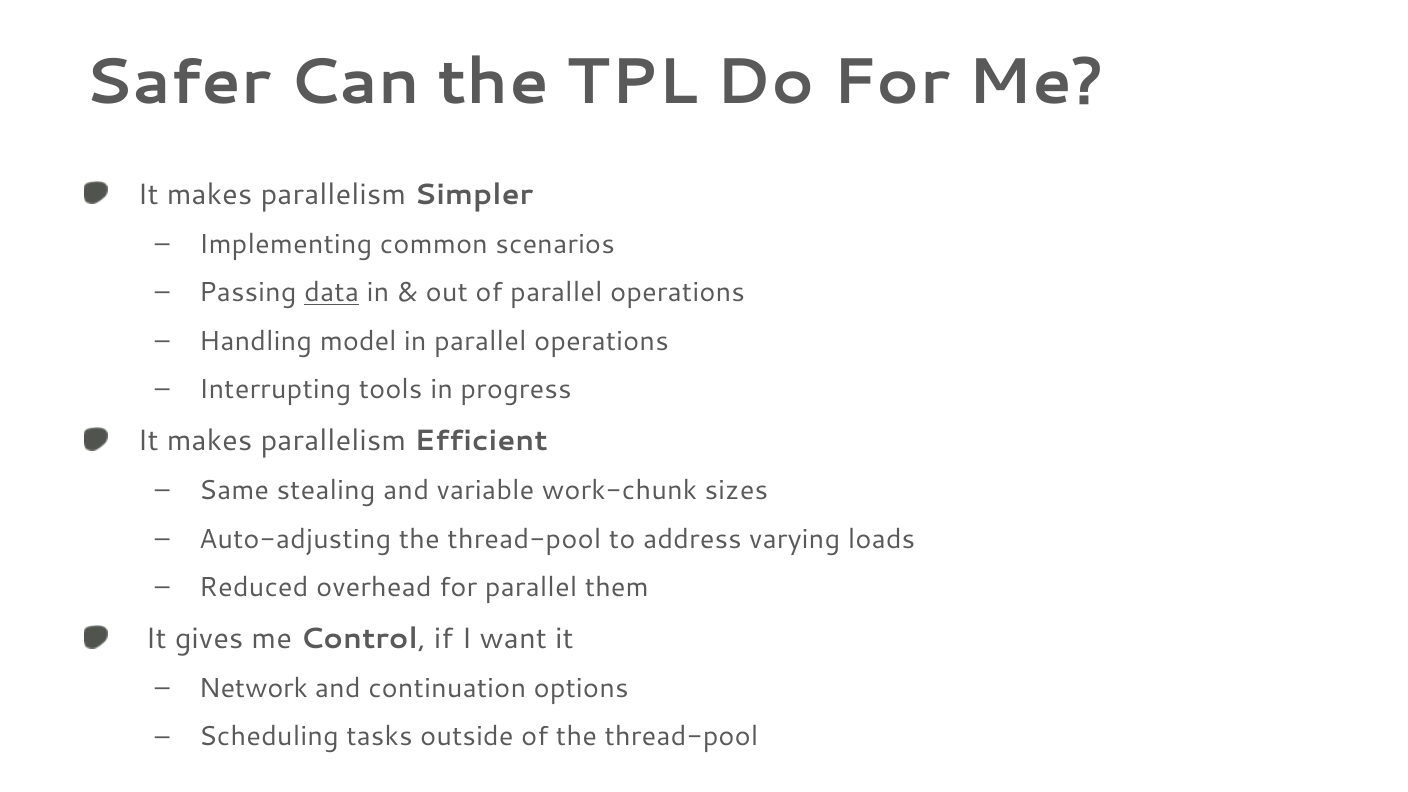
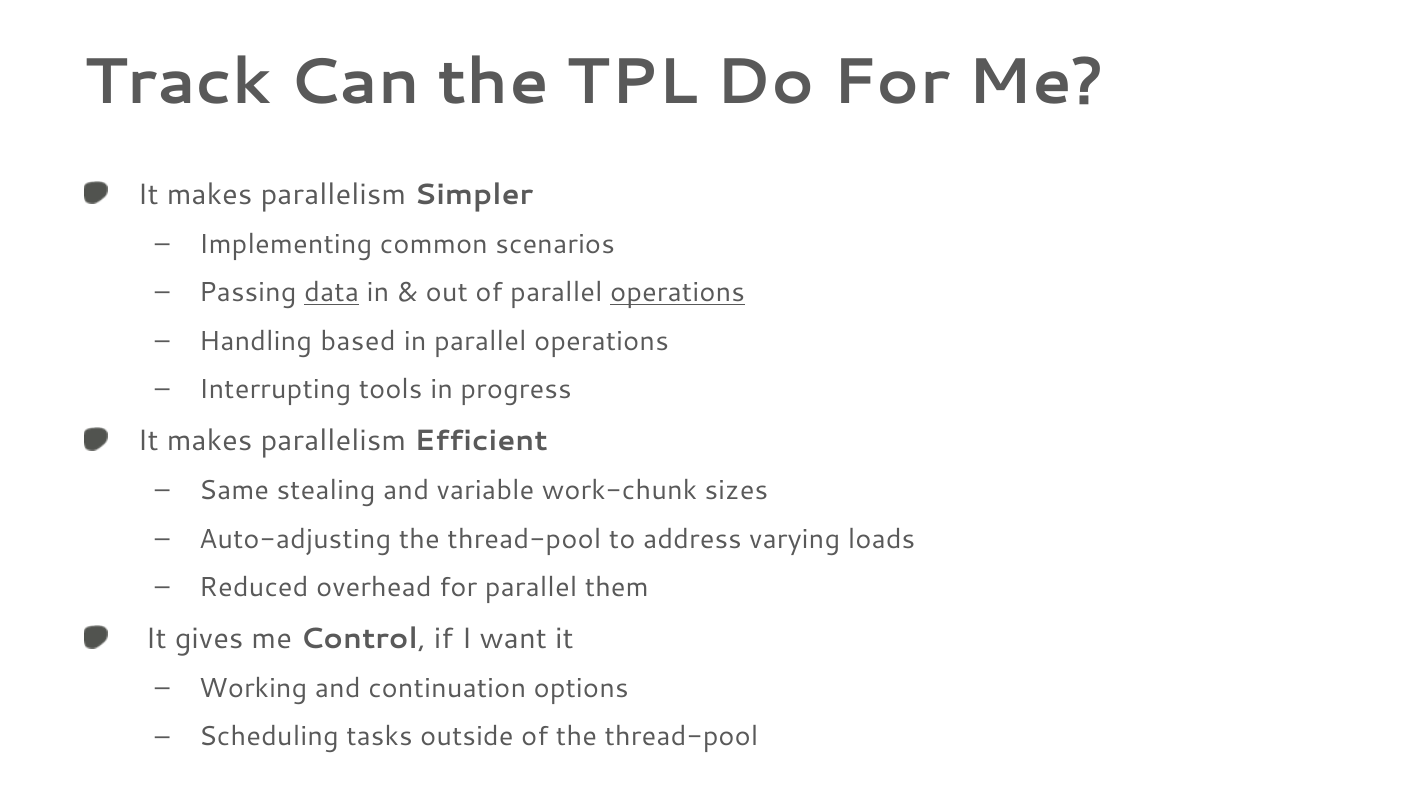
Safer: Safer -> Track (178, 82)
operations underline: none -> present (677, 293)
model: model -> based (358, 341)
Network: Network -> Working (253, 689)
